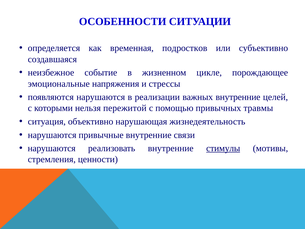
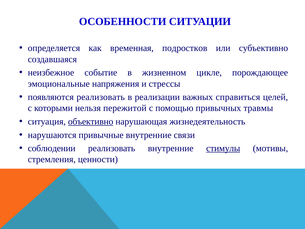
появляются нарушаются: нарушаются -> реализовать (101, 97)
важных внутренние: внутренние -> справиться (238, 97)
объективно underline: none -> present (91, 121)
нарушаются: нарушаются -> соблюдении (52, 148)
